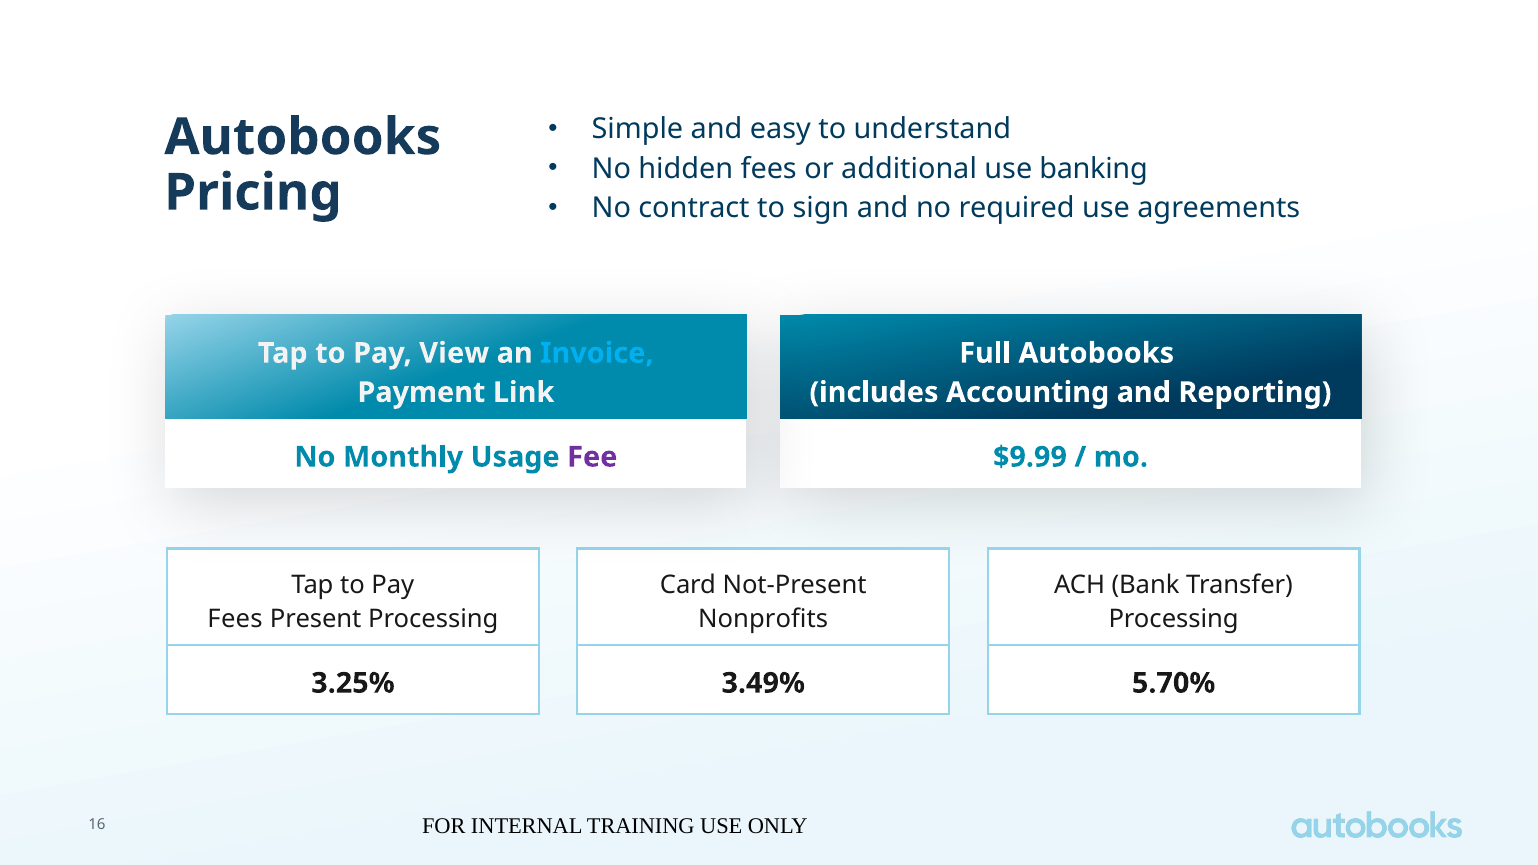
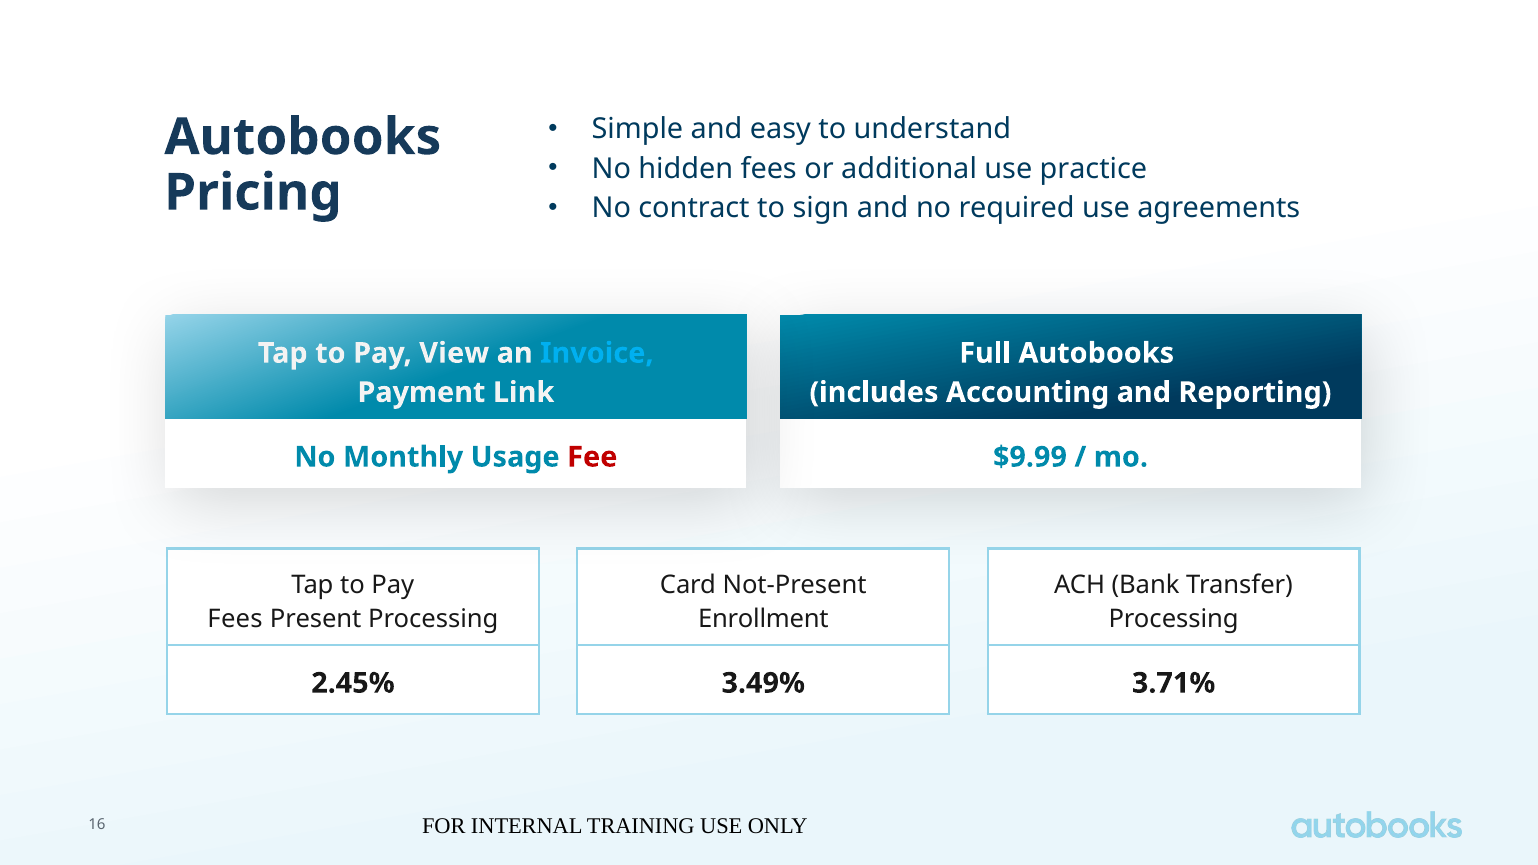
banking: banking -> practice (1093, 169)
Fee colour: purple -> red (592, 457)
Nonprofits: Nonprofits -> Enrollment (763, 619)
3.25%: 3.25% -> 2.45% (353, 683)
5.70%: 5.70% -> 3.71% (1174, 683)
